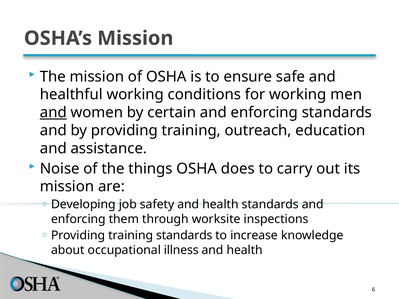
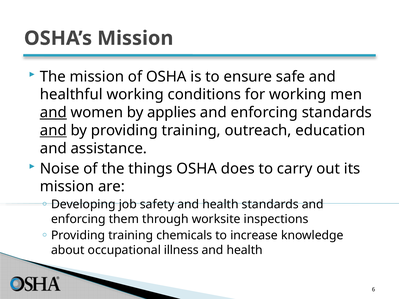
certain: certain -> applies (172, 113)
and underline: none -> present (53, 131)
training standards: standards -> chemicals (184, 236)
